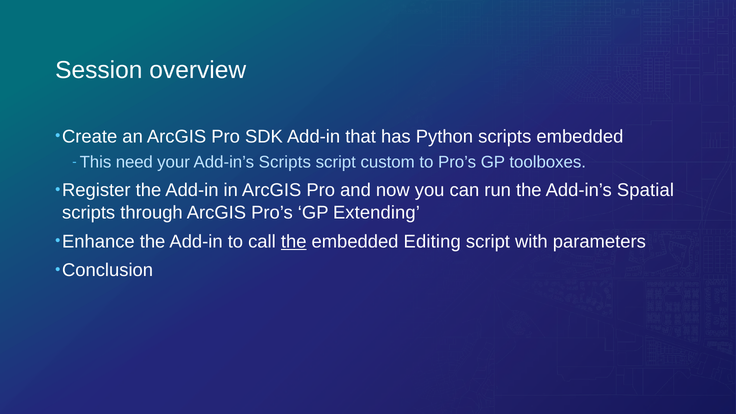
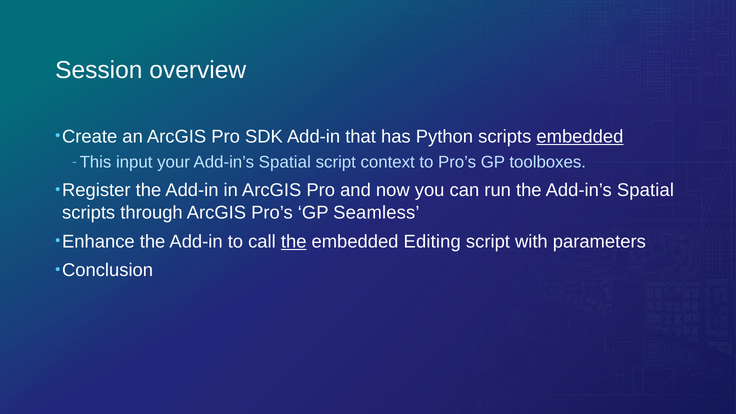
embedded underline: none -> present (580, 137)
need: need -> input (134, 162)
your Add-in’s Scripts: Scripts -> Spatial (285, 162)
custom: custom -> context (388, 162)
Extending: Extending -> Seamless (376, 212)
